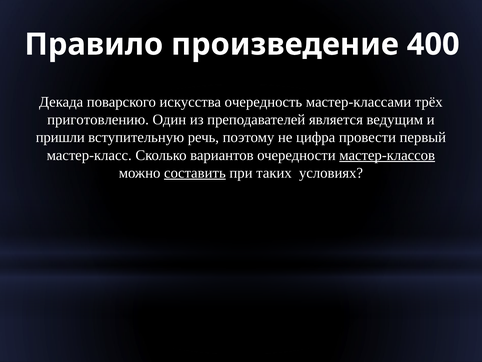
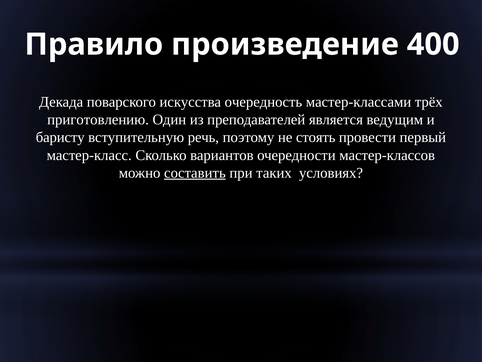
пришли: пришли -> баристу (60, 137)
цифра: цифра -> стоять (316, 137)
мастер-классов underline: present -> none (387, 155)
